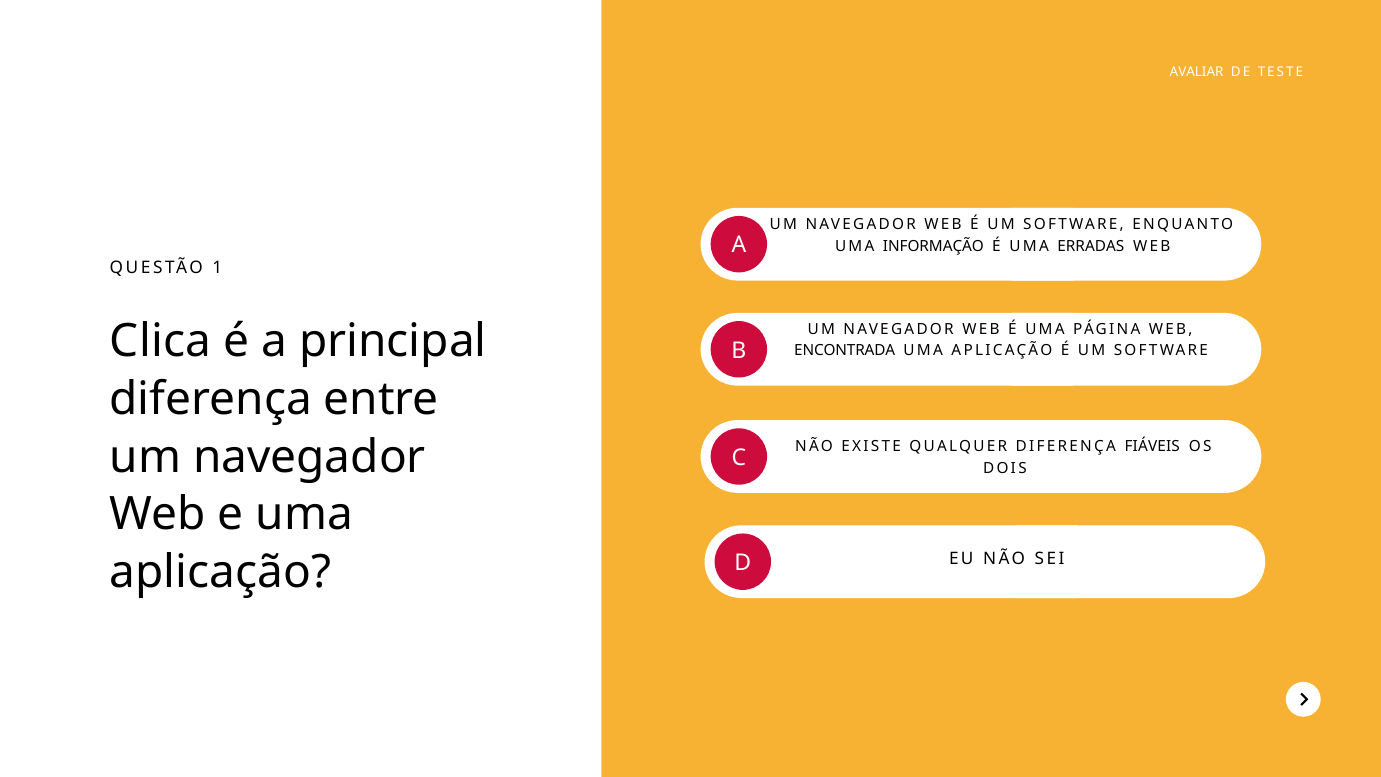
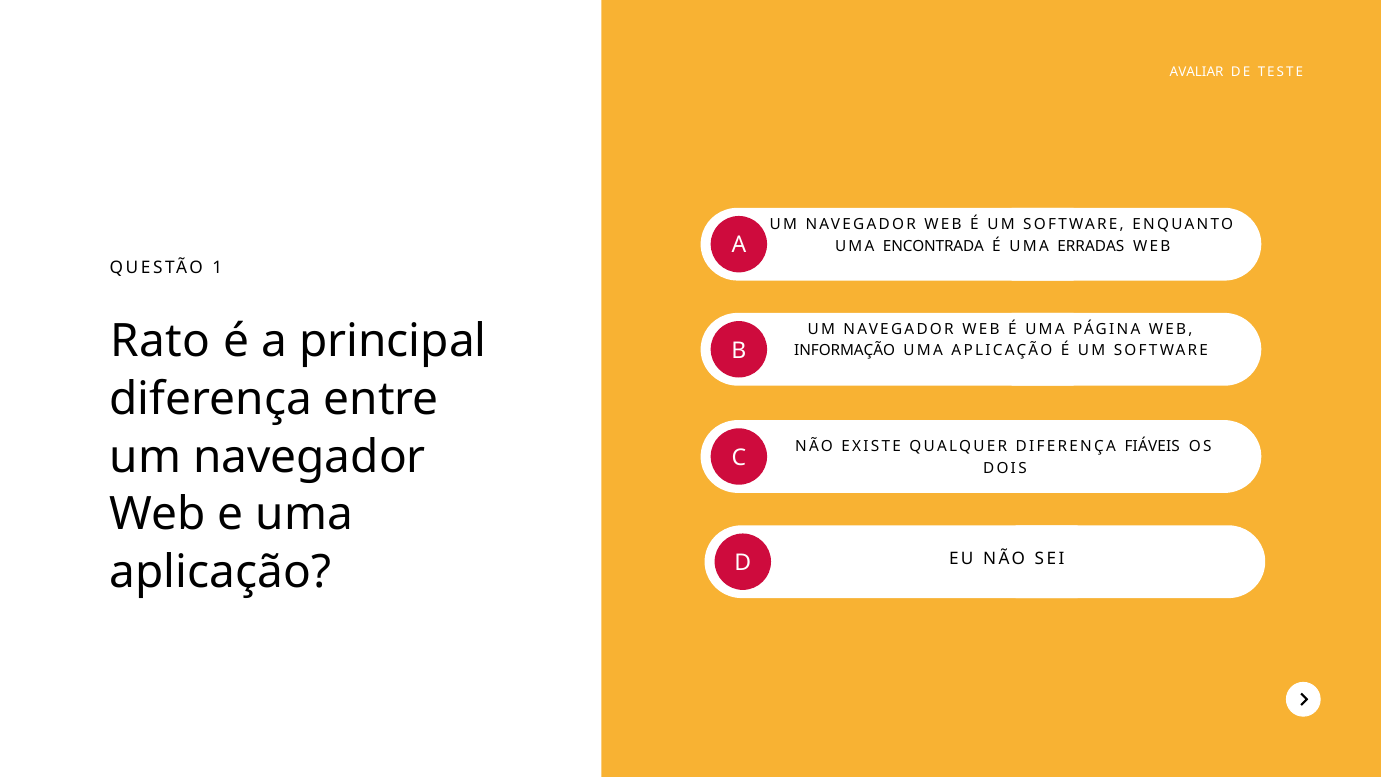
INFORMAÇÃO: INFORMAÇÃO -> ENCONTRADA (933, 246)
Clica: Clica -> Rato (160, 342)
ENCONTRADA: ENCONTRADA -> INFORMAÇÃO (845, 351)
